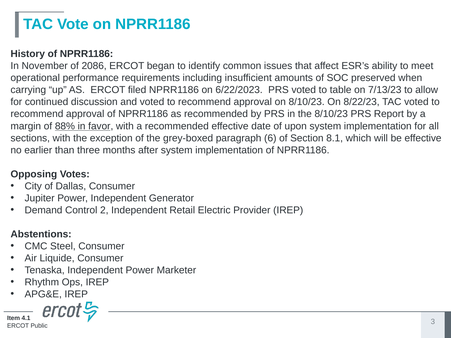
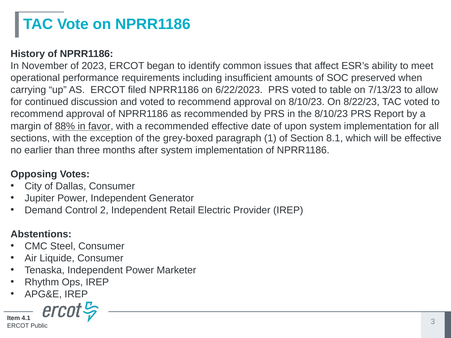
2086: 2086 -> 2023 (94, 66)
6: 6 -> 1 (270, 138)
